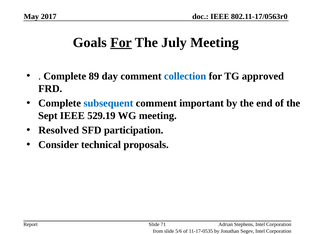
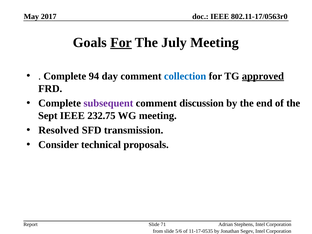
89: 89 -> 94 (94, 76)
approved underline: none -> present (263, 76)
subsequent colour: blue -> purple (108, 103)
important: important -> discussion (202, 103)
529.19: 529.19 -> 232.75 (101, 116)
participation: participation -> transmission (134, 130)
